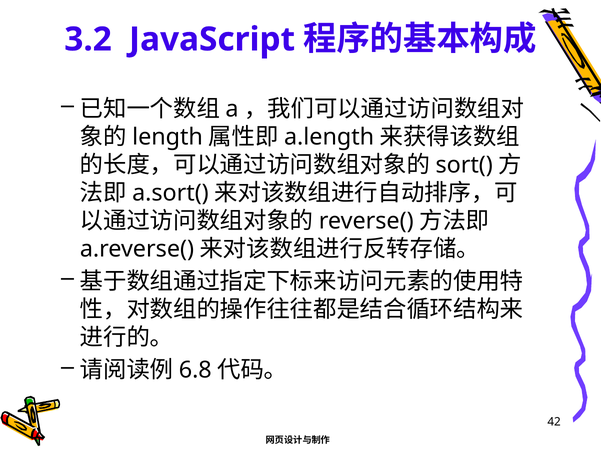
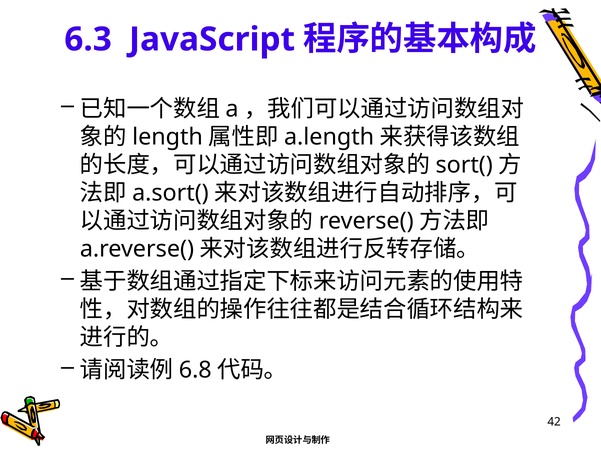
3.2: 3.2 -> 6.3 (88, 39)
